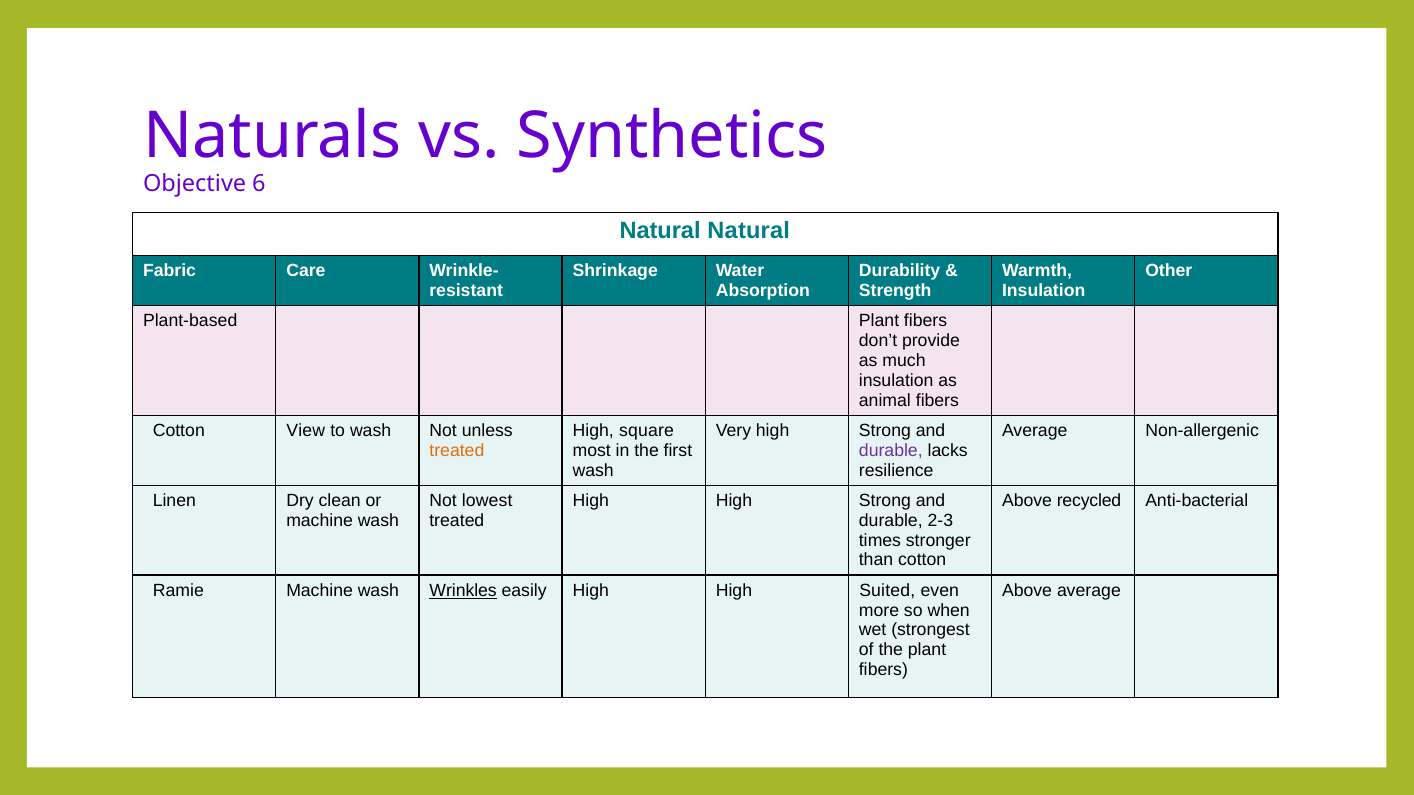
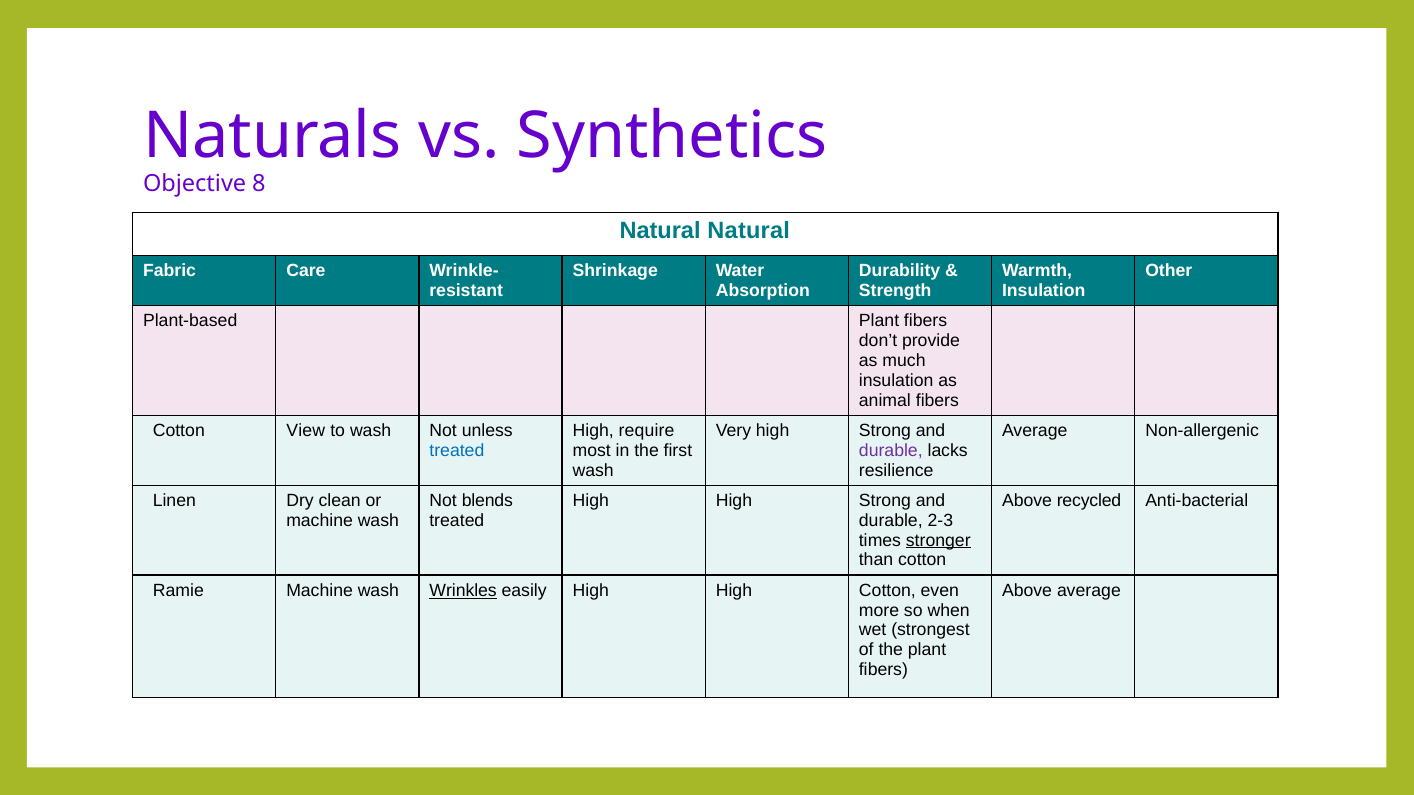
6: 6 -> 8 (259, 184)
square: square -> require (647, 431)
treated colour: orange -> blue (457, 451)
lowest: lowest -> blends (487, 501)
stronger underline: none -> present (938, 540)
High Suited: Suited -> Cotton (887, 591)
